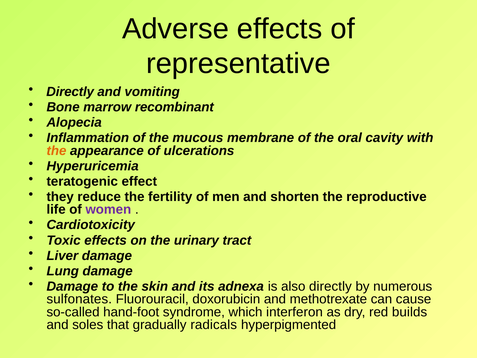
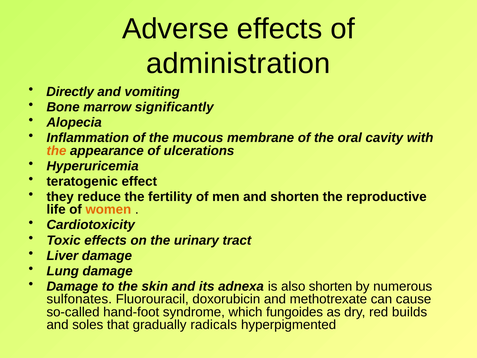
representative: representative -> administration (238, 64)
recombinant: recombinant -> significantly (174, 107)
women colour: purple -> orange (108, 209)
also directly: directly -> shorten (331, 286)
interferon: interferon -> fungoides (295, 312)
